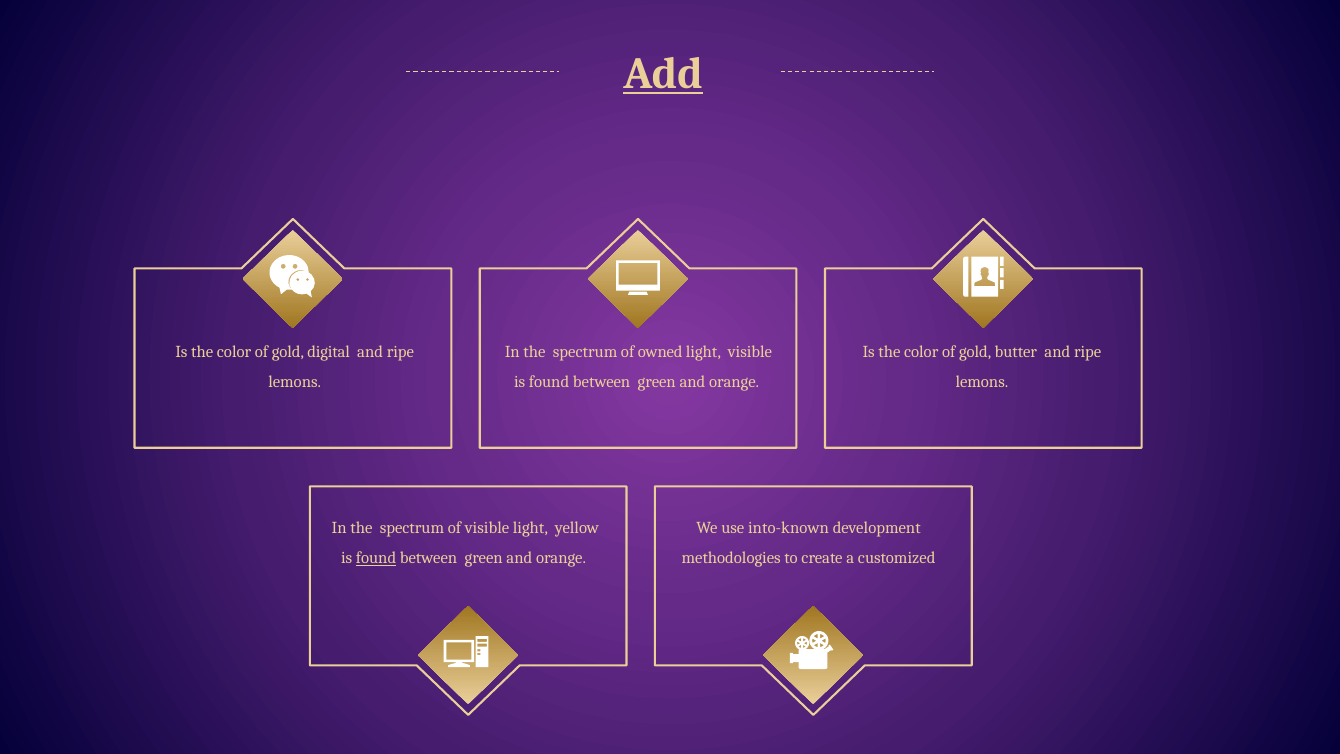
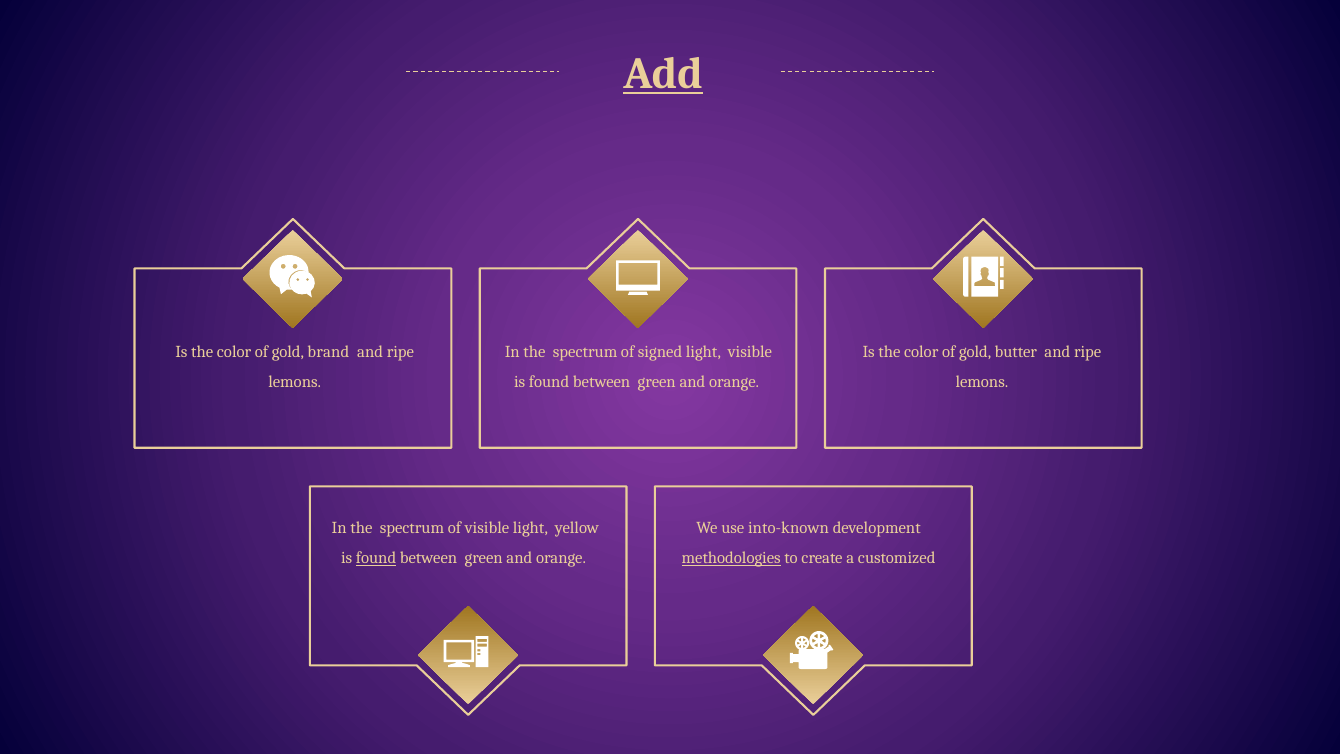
digital: digital -> brand (328, 352)
owned: owned -> signed (660, 352)
methodologies underline: none -> present (731, 558)
